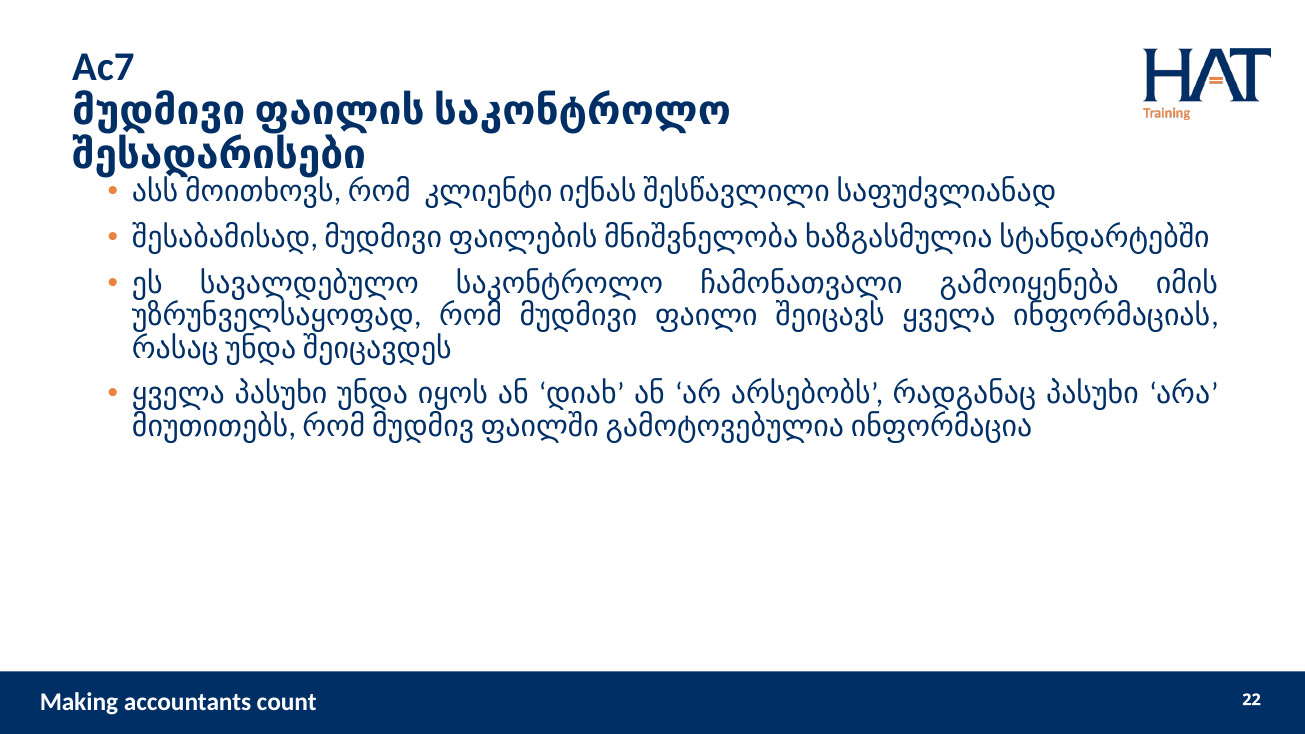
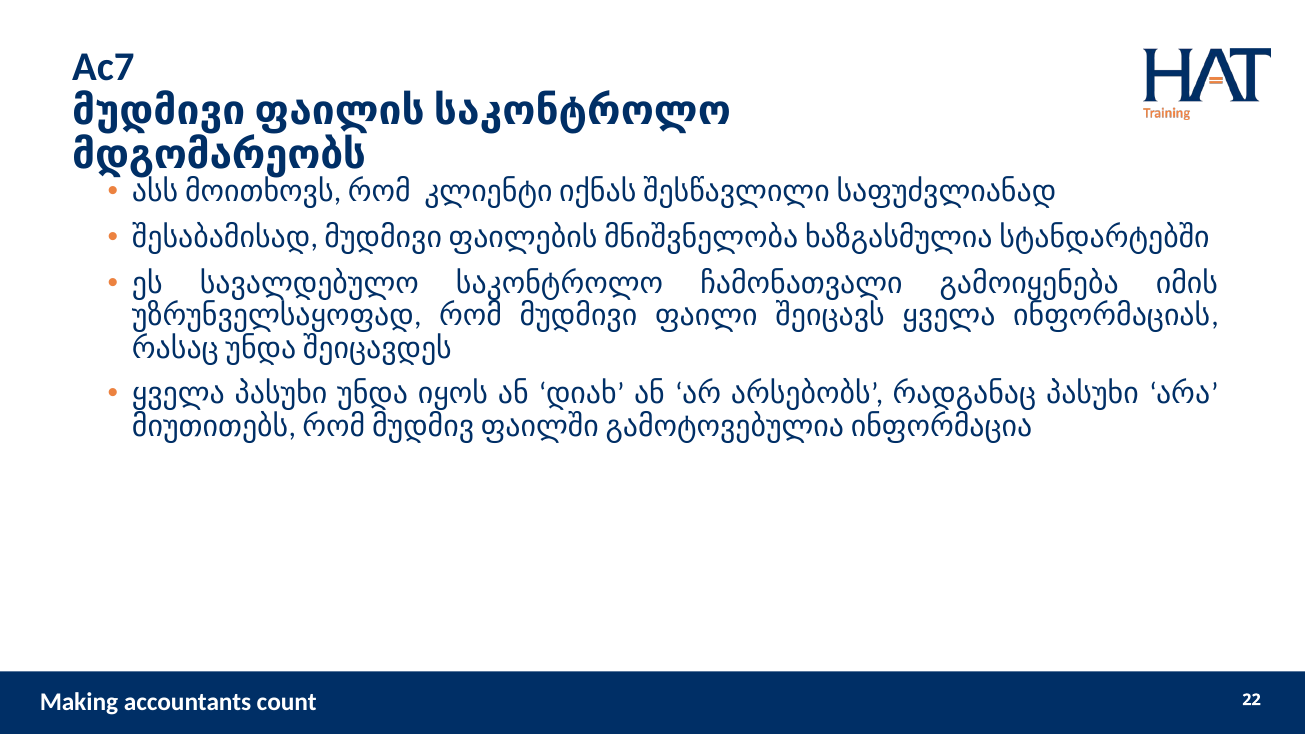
შესადარისები: შესადარისები -> მდგომარეობს (219, 155)
